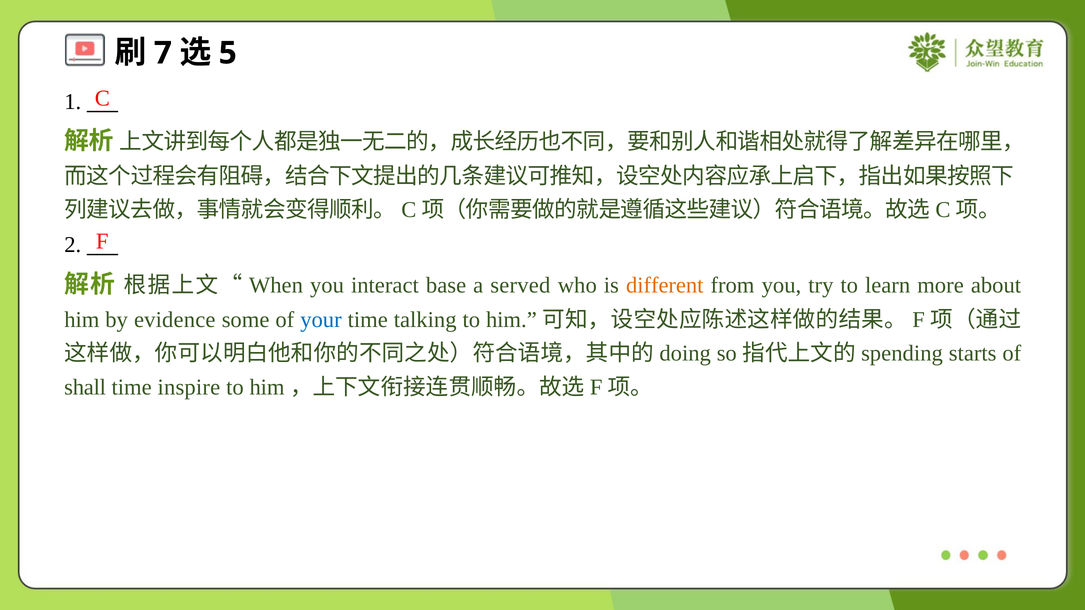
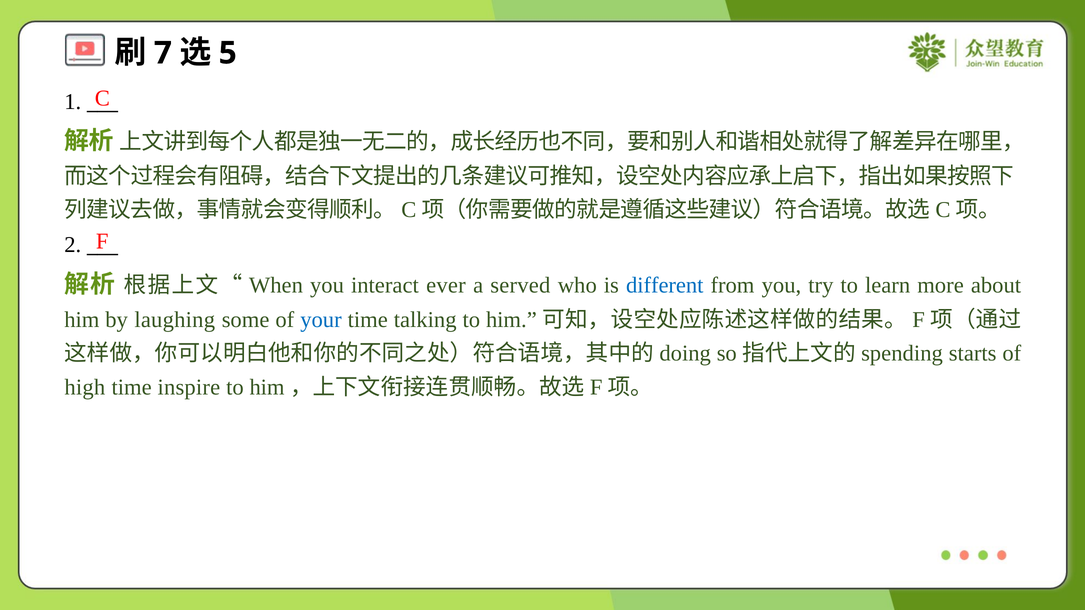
base: base -> ever (446, 285)
different colour: orange -> blue (665, 285)
evidence: evidence -> laughing (175, 320)
shall: shall -> high (85, 388)
